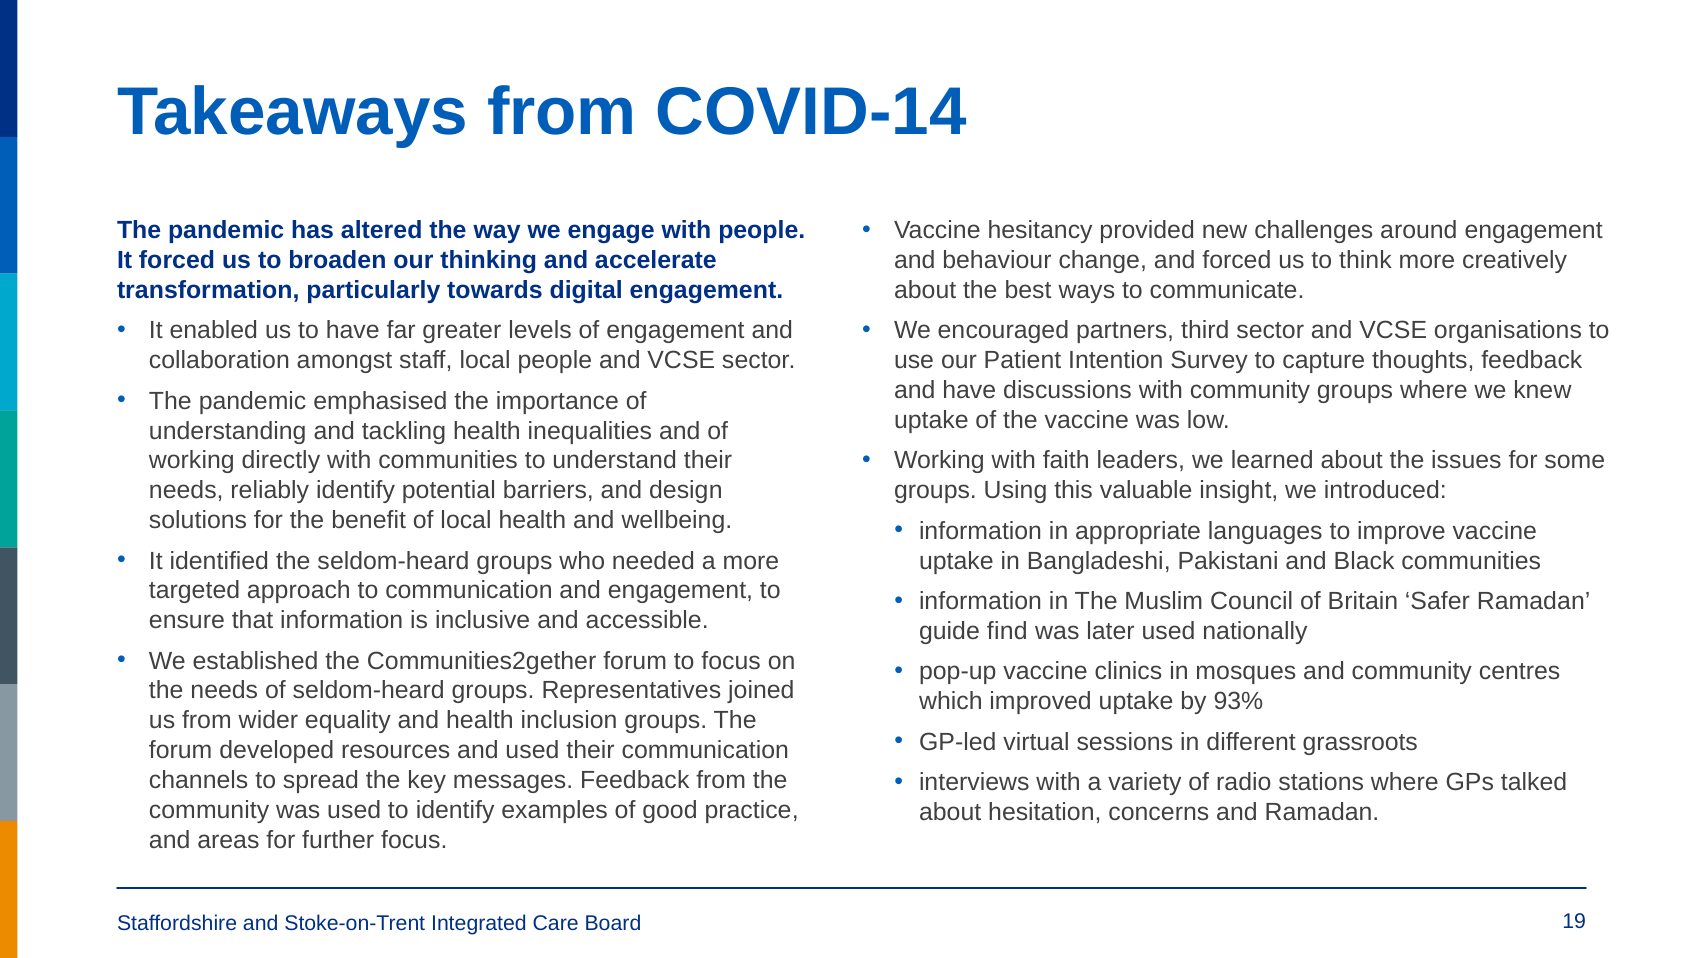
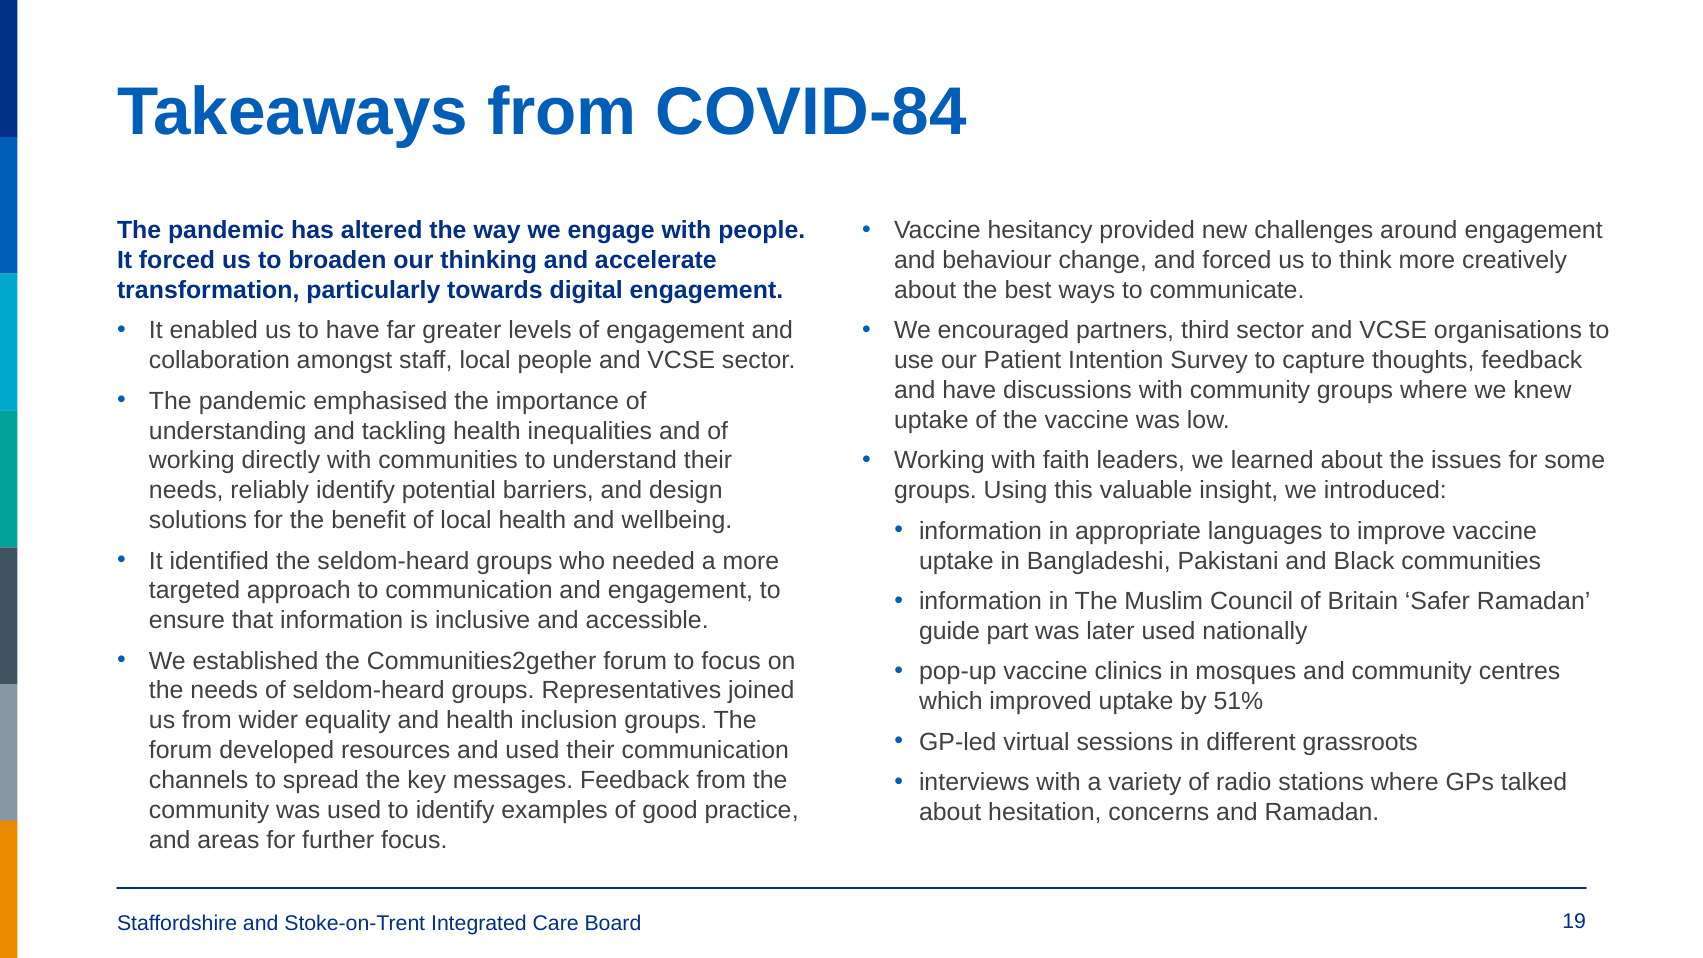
COVID-14: COVID-14 -> COVID-84 (811, 113)
find: find -> part (1008, 631)
93%: 93% -> 51% (1238, 701)
